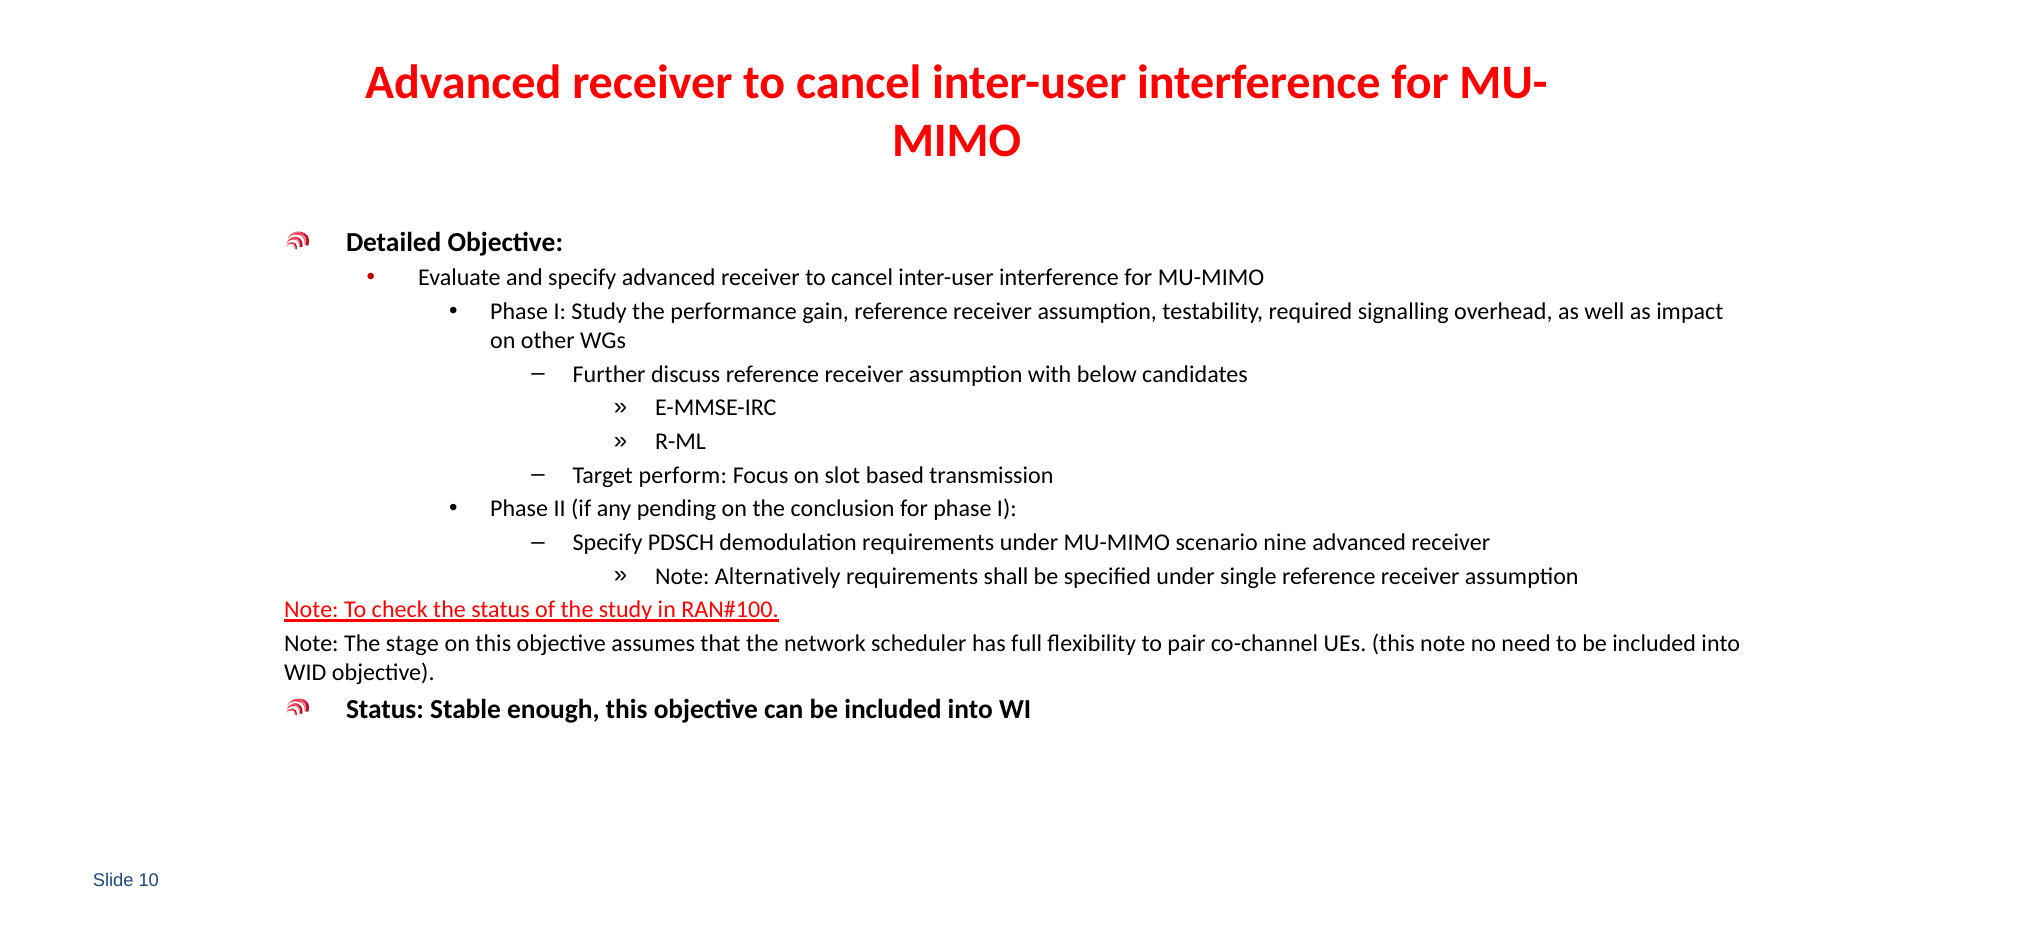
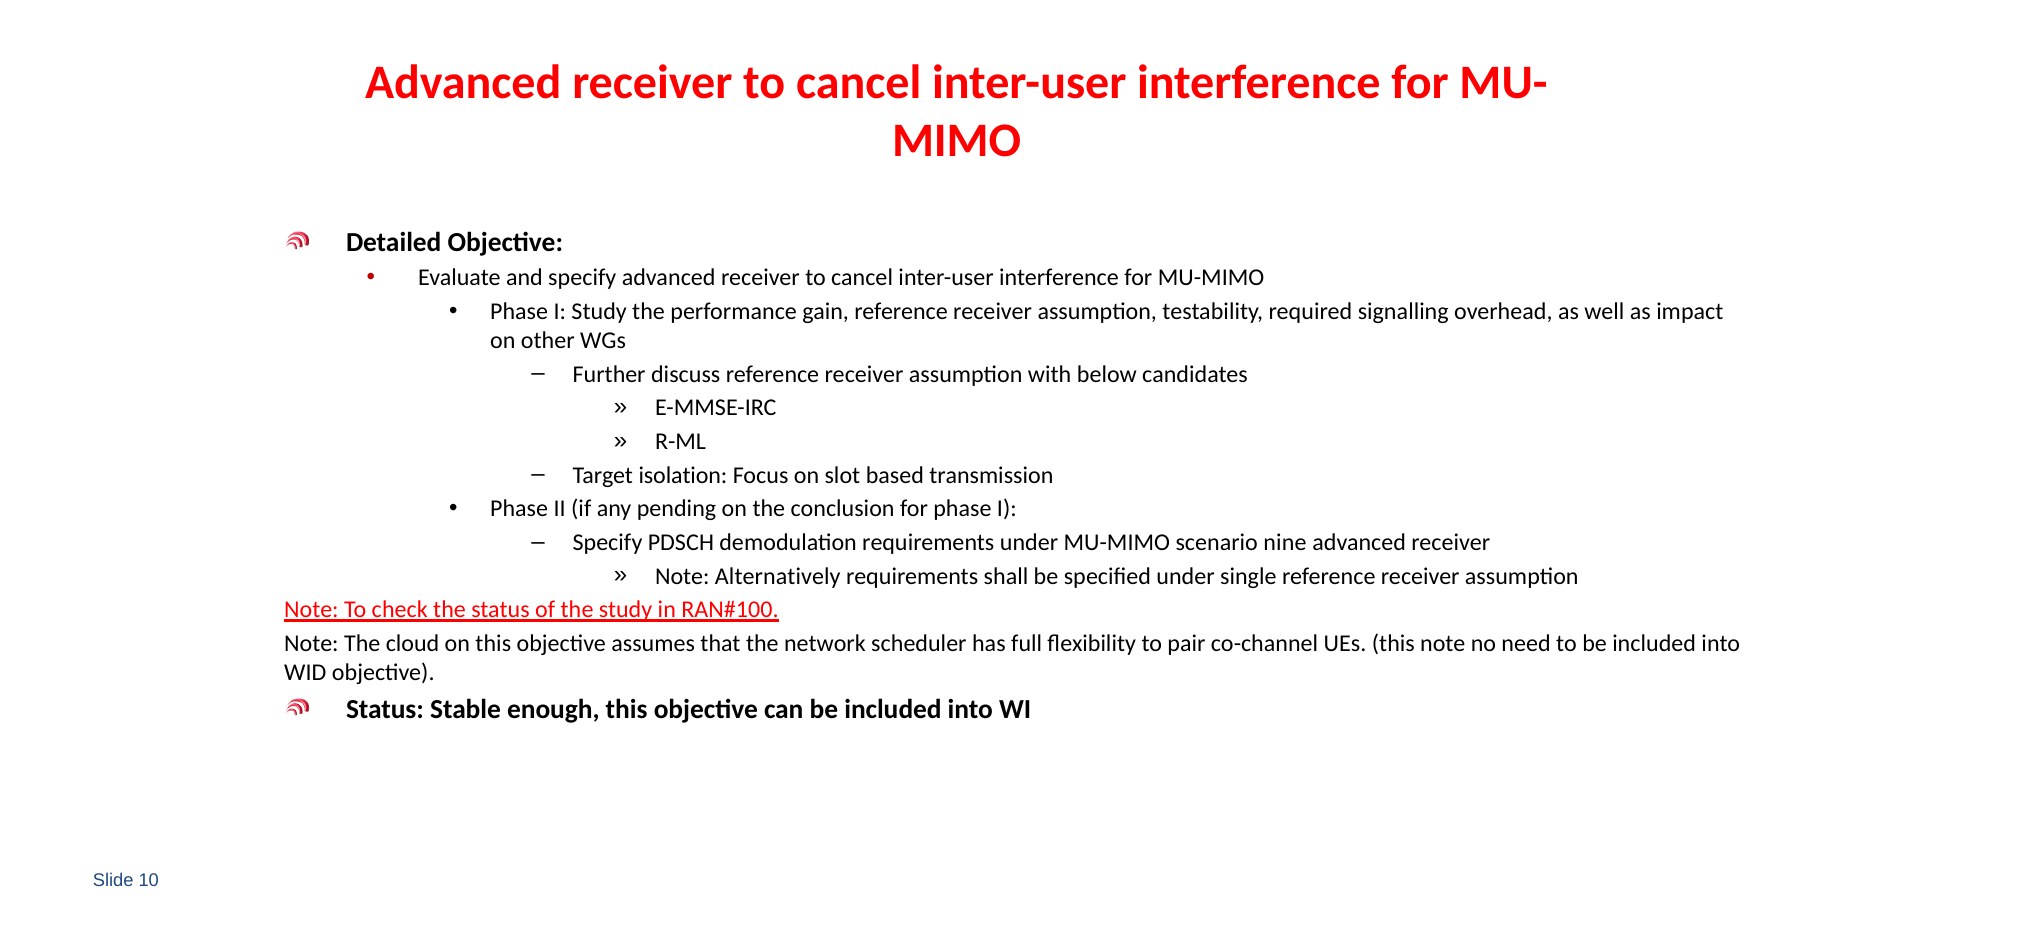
perform: perform -> isolation (683, 475)
stage: stage -> cloud (413, 644)
